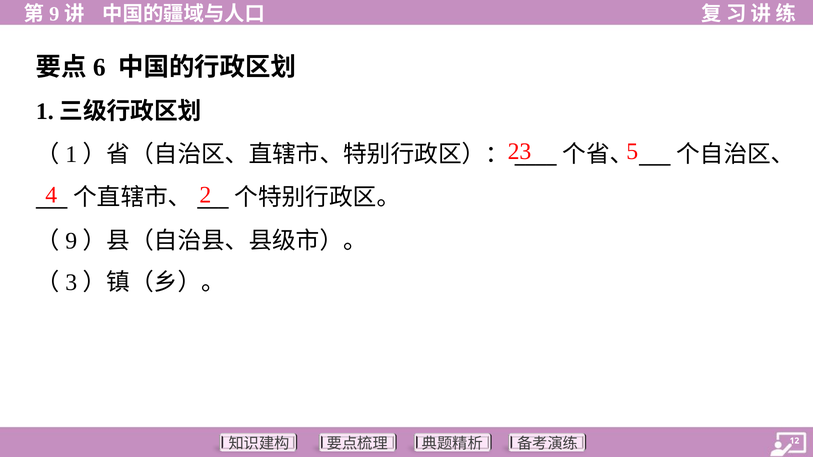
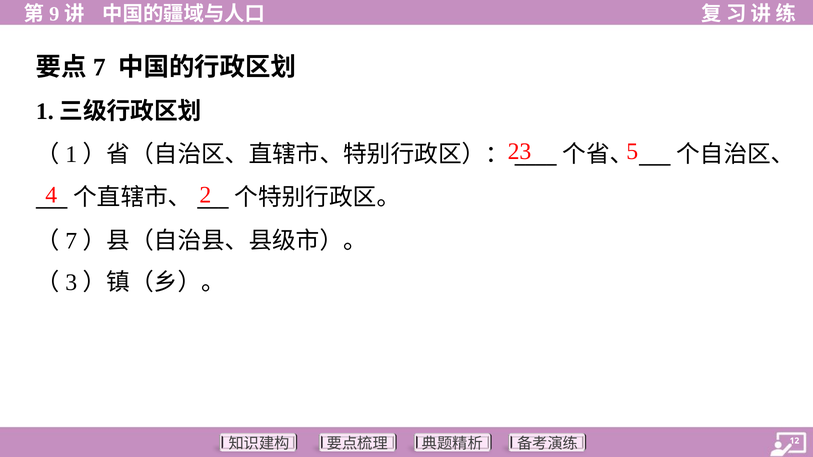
6: 6 -> 7 (99, 68)
9: 9 -> 7 (71, 241)
